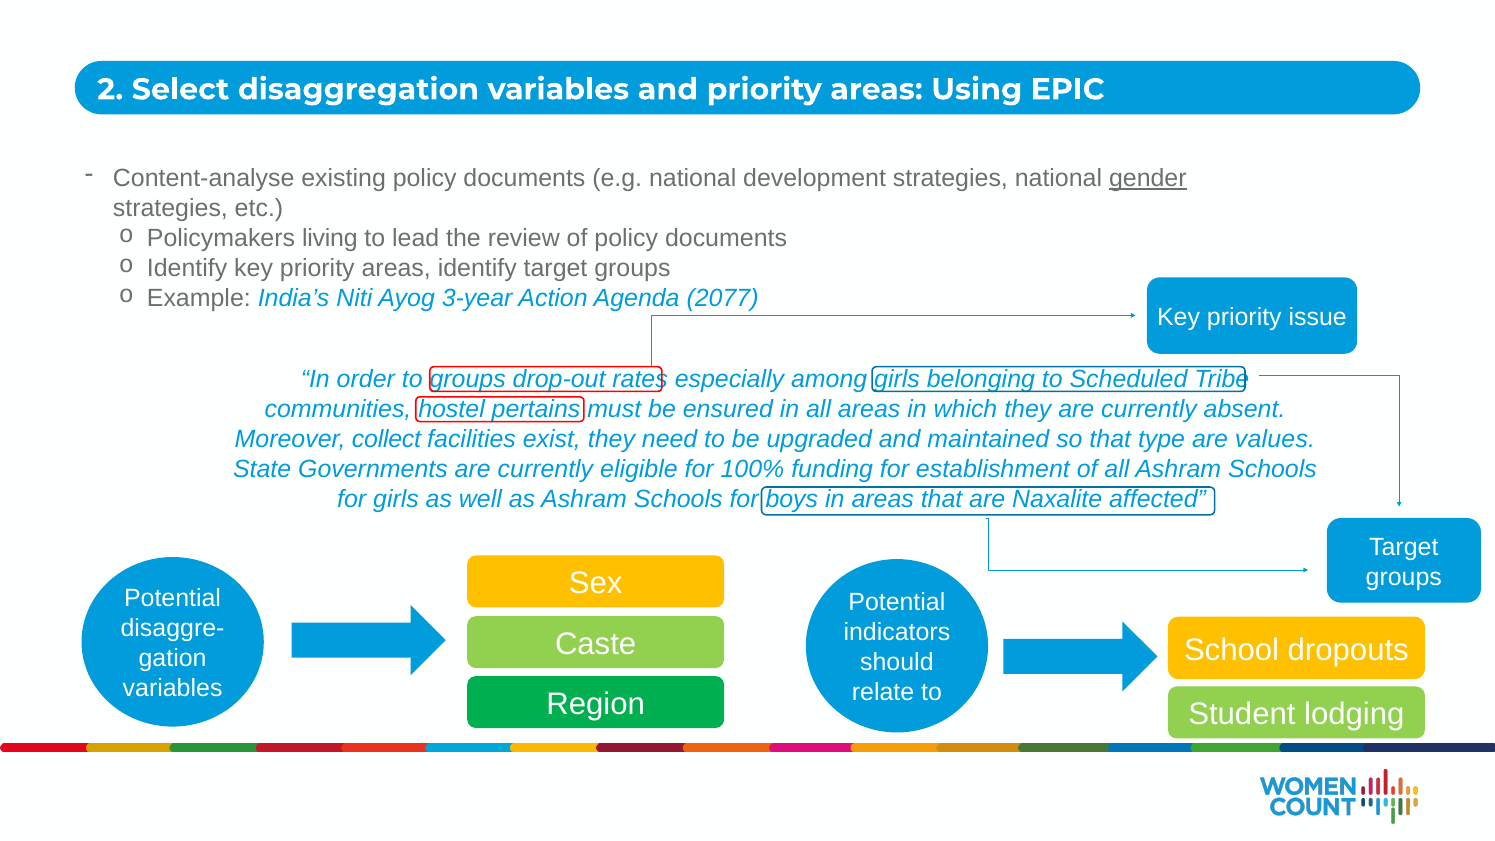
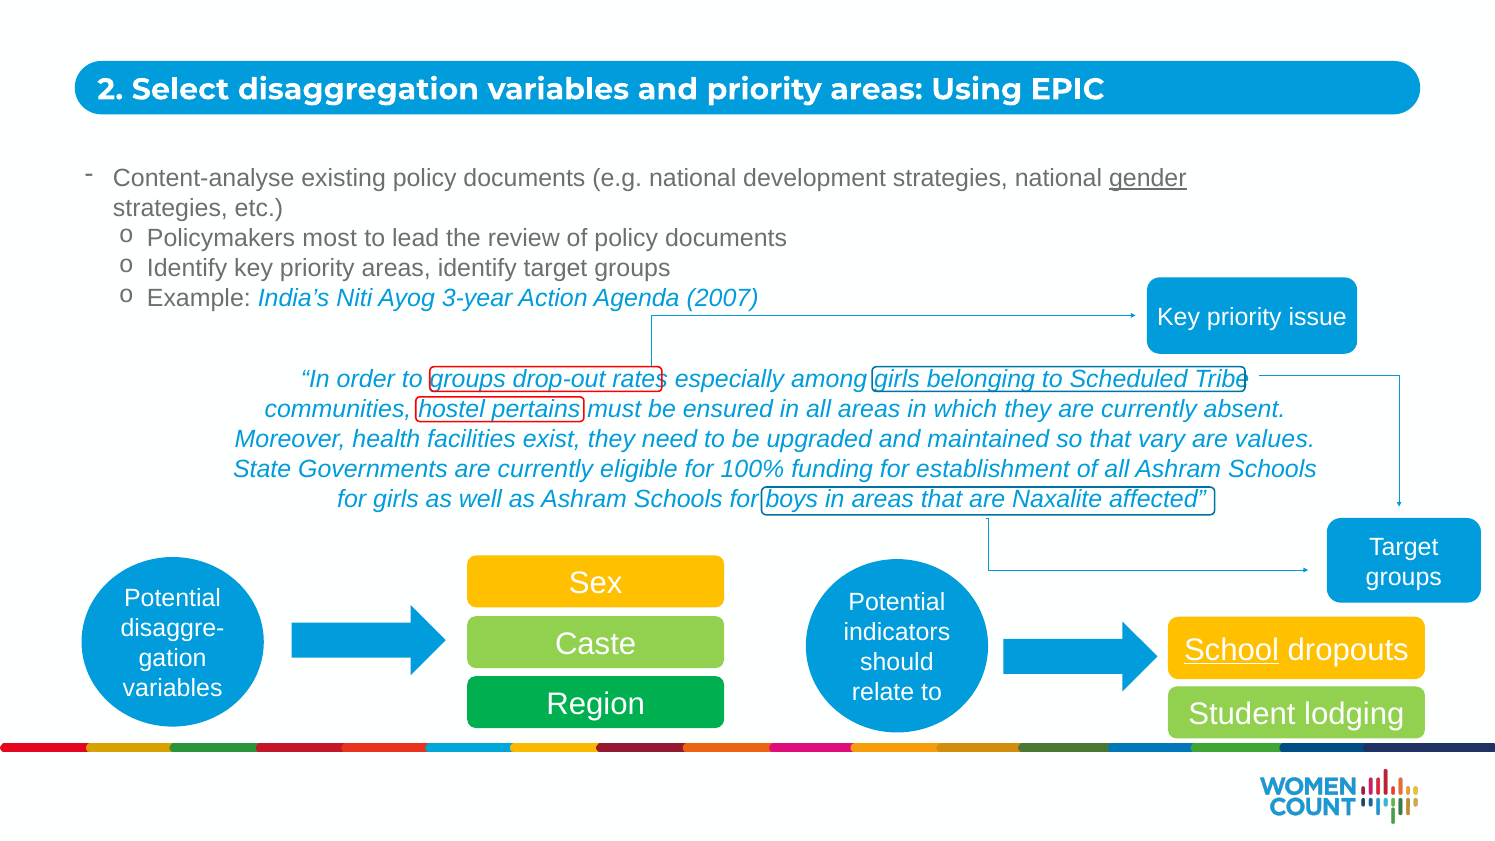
living: living -> most (330, 238)
2077: 2077 -> 2007 (723, 298)
collect: collect -> health (386, 439)
type: type -> vary (1162, 439)
School underline: none -> present (1232, 650)
